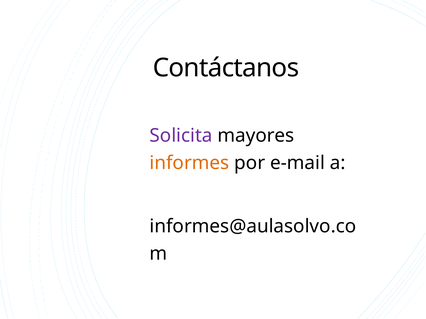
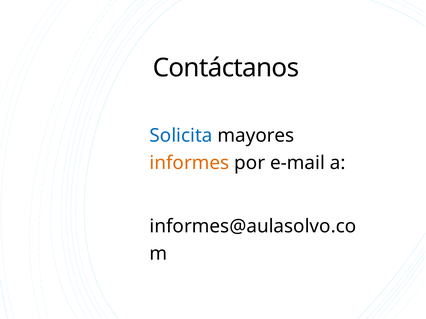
Solicita colour: purple -> blue (181, 136)
